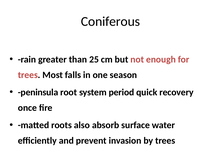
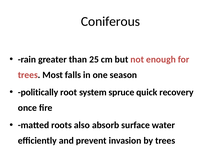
peninsula: peninsula -> politically (38, 92)
period: period -> spruce (121, 92)
